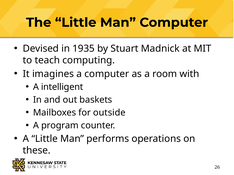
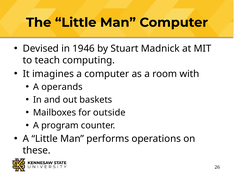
1935: 1935 -> 1946 (84, 49)
intelligent: intelligent -> operands (62, 87)
